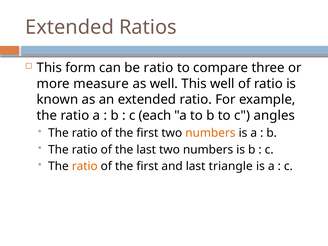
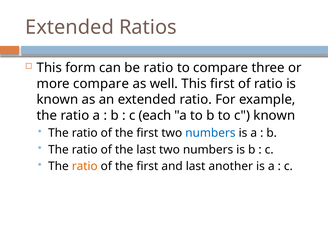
more measure: measure -> compare (101, 84)
This well: well -> first (222, 84)
c angles: angles -> known (274, 115)
numbers colour: orange -> blue (210, 133)
triangle: triangle -> another (231, 166)
